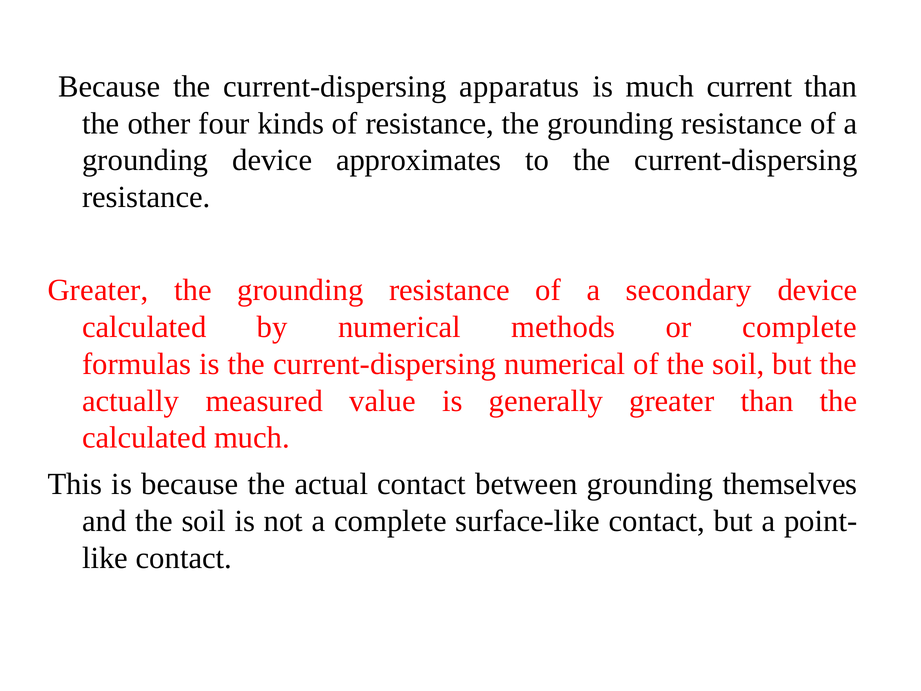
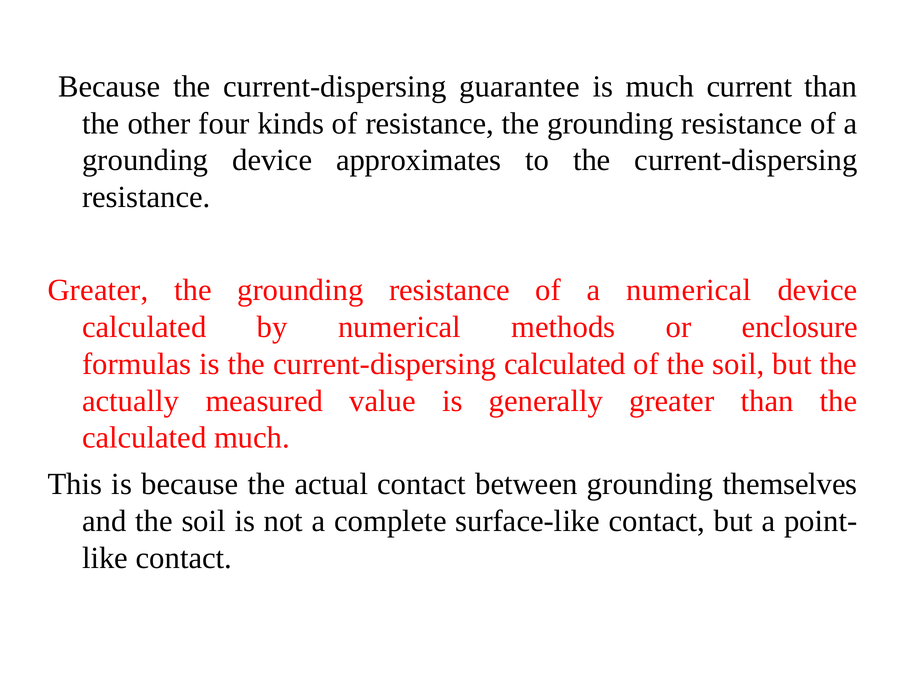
apparatus: apparatus -> guarantee (519, 87)
a secondary: secondary -> numerical (689, 290)
or complete: complete -> enclosure (800, 327)
current-dispersing numerical: numerical -> calculated (565, 364)
